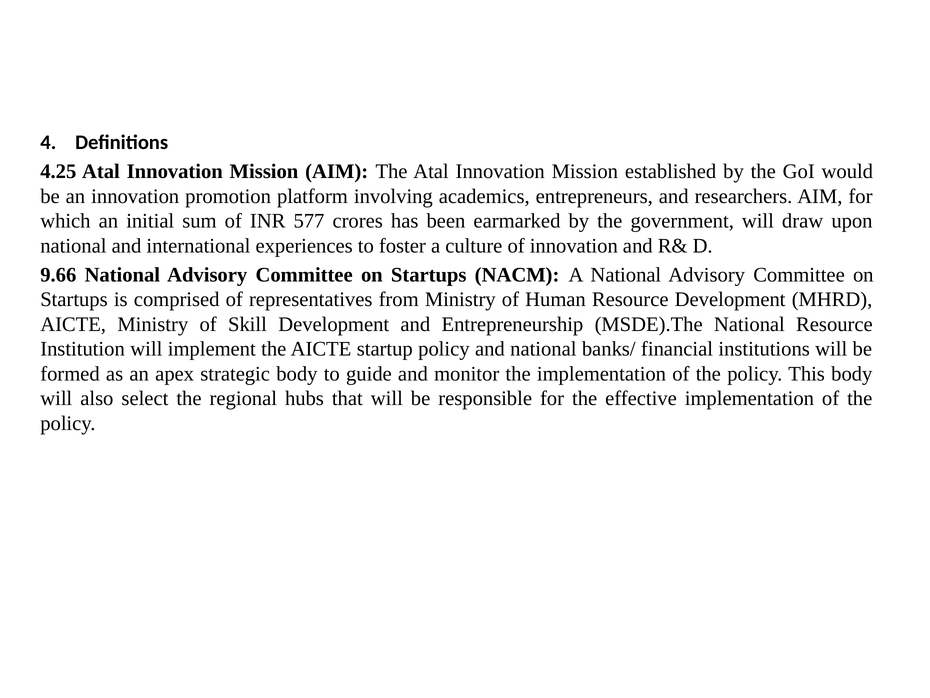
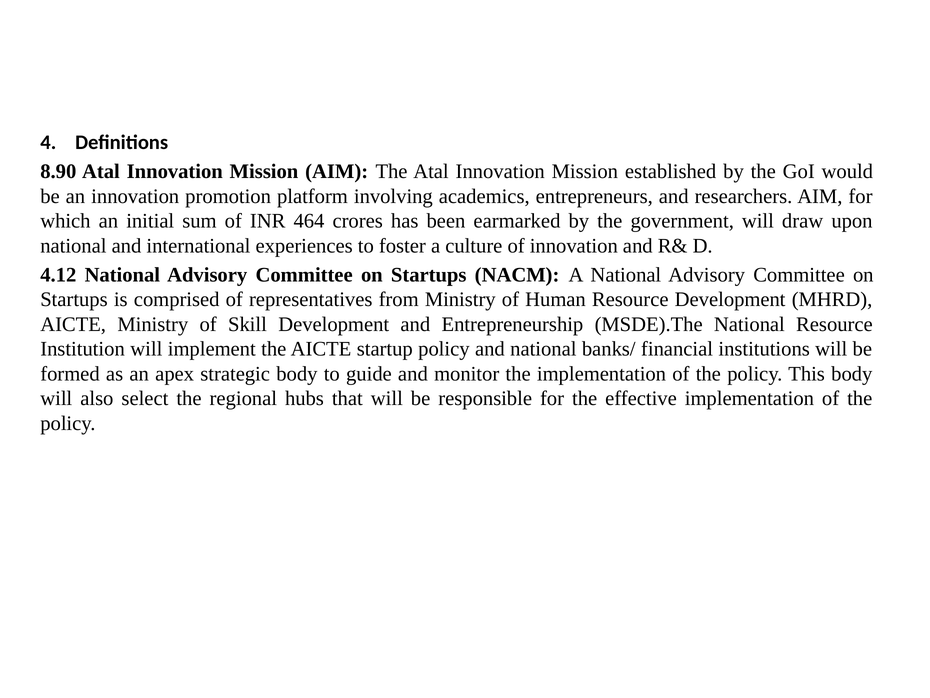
4.25: 4.25 -> 8.90 (58, 171)
577: 577 -> 464 (309, 221)
9.66: 9.66 -> 4.12 (58, 274)
